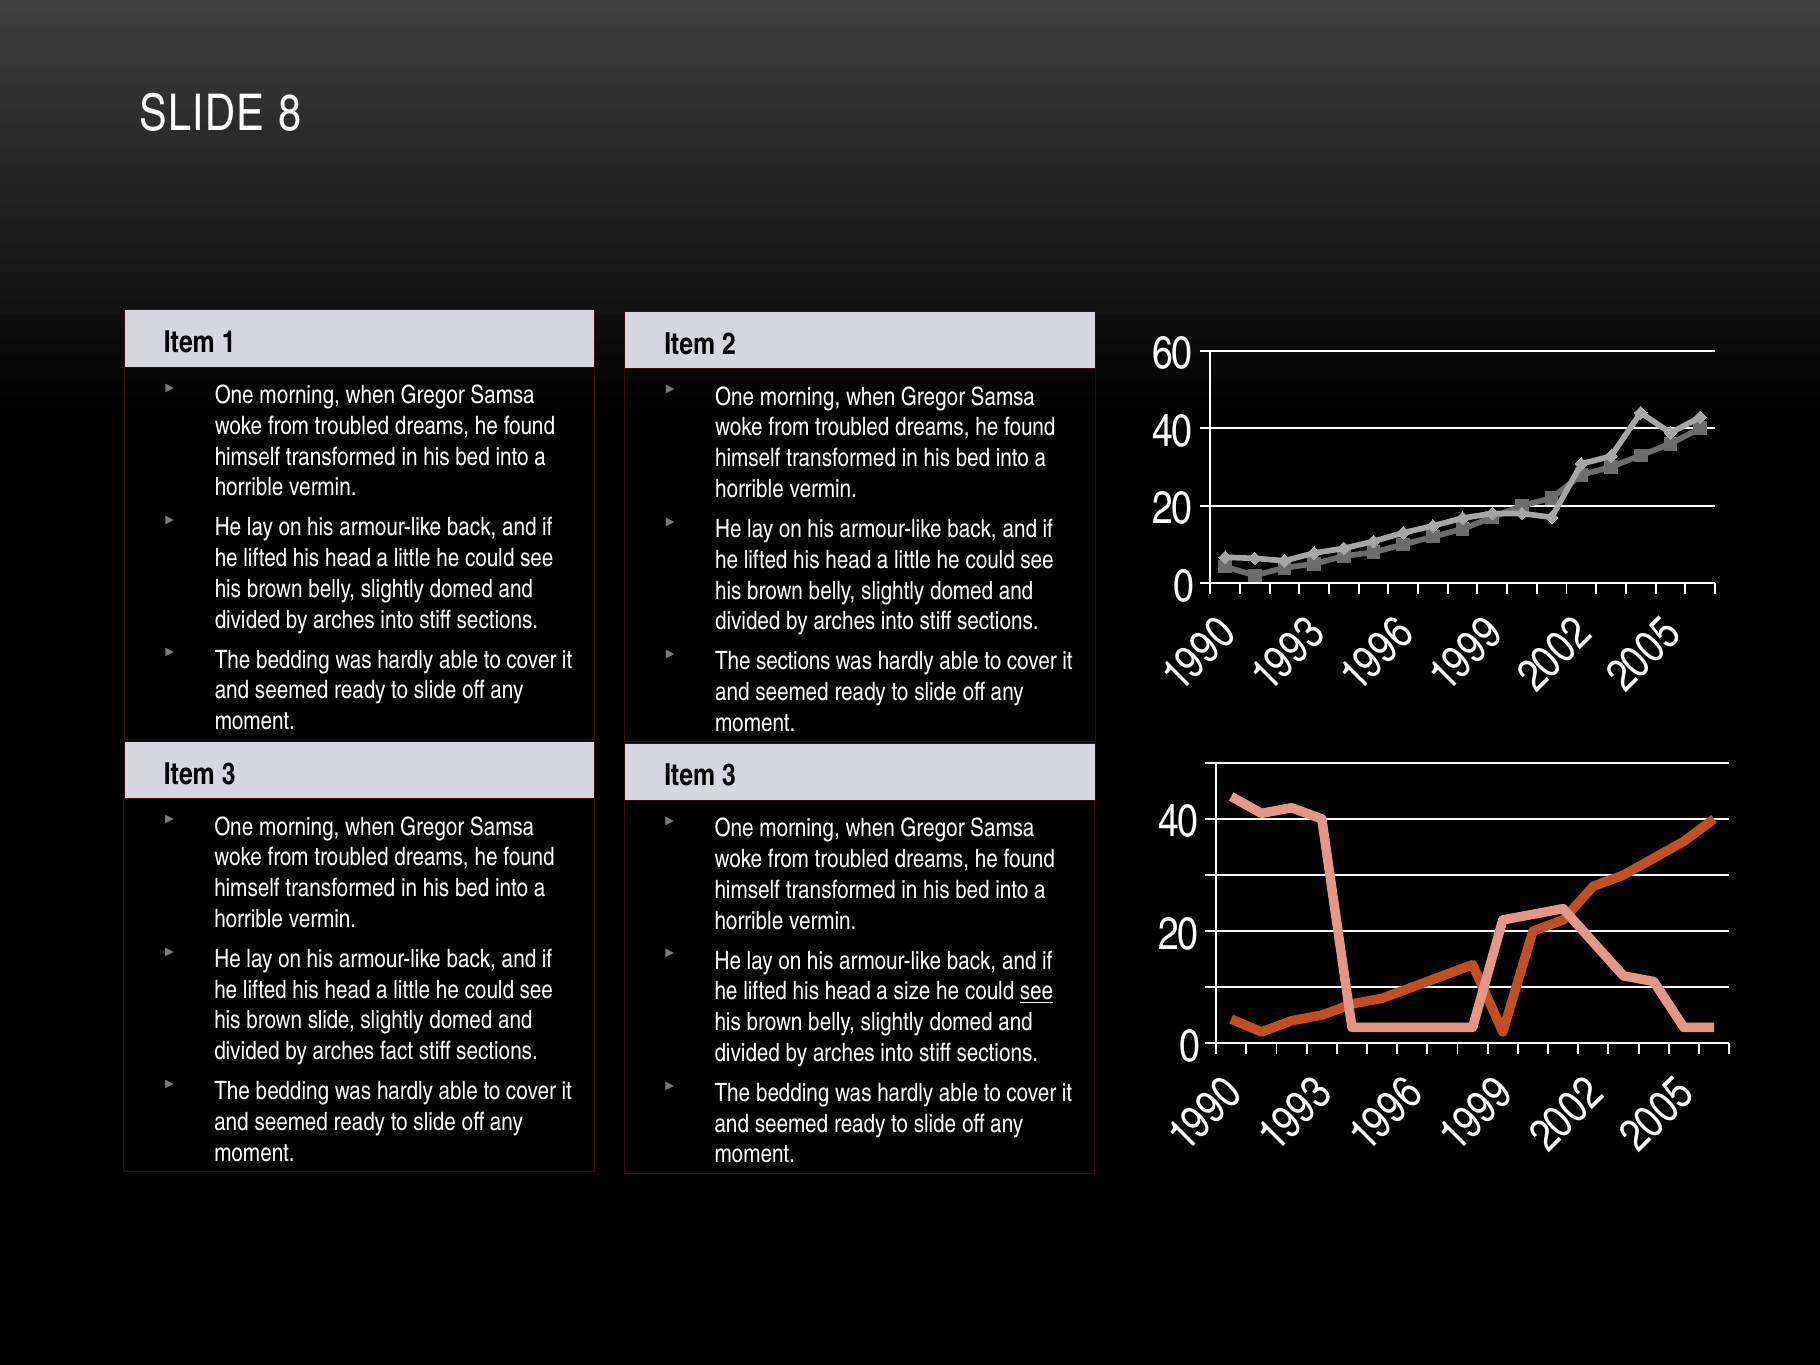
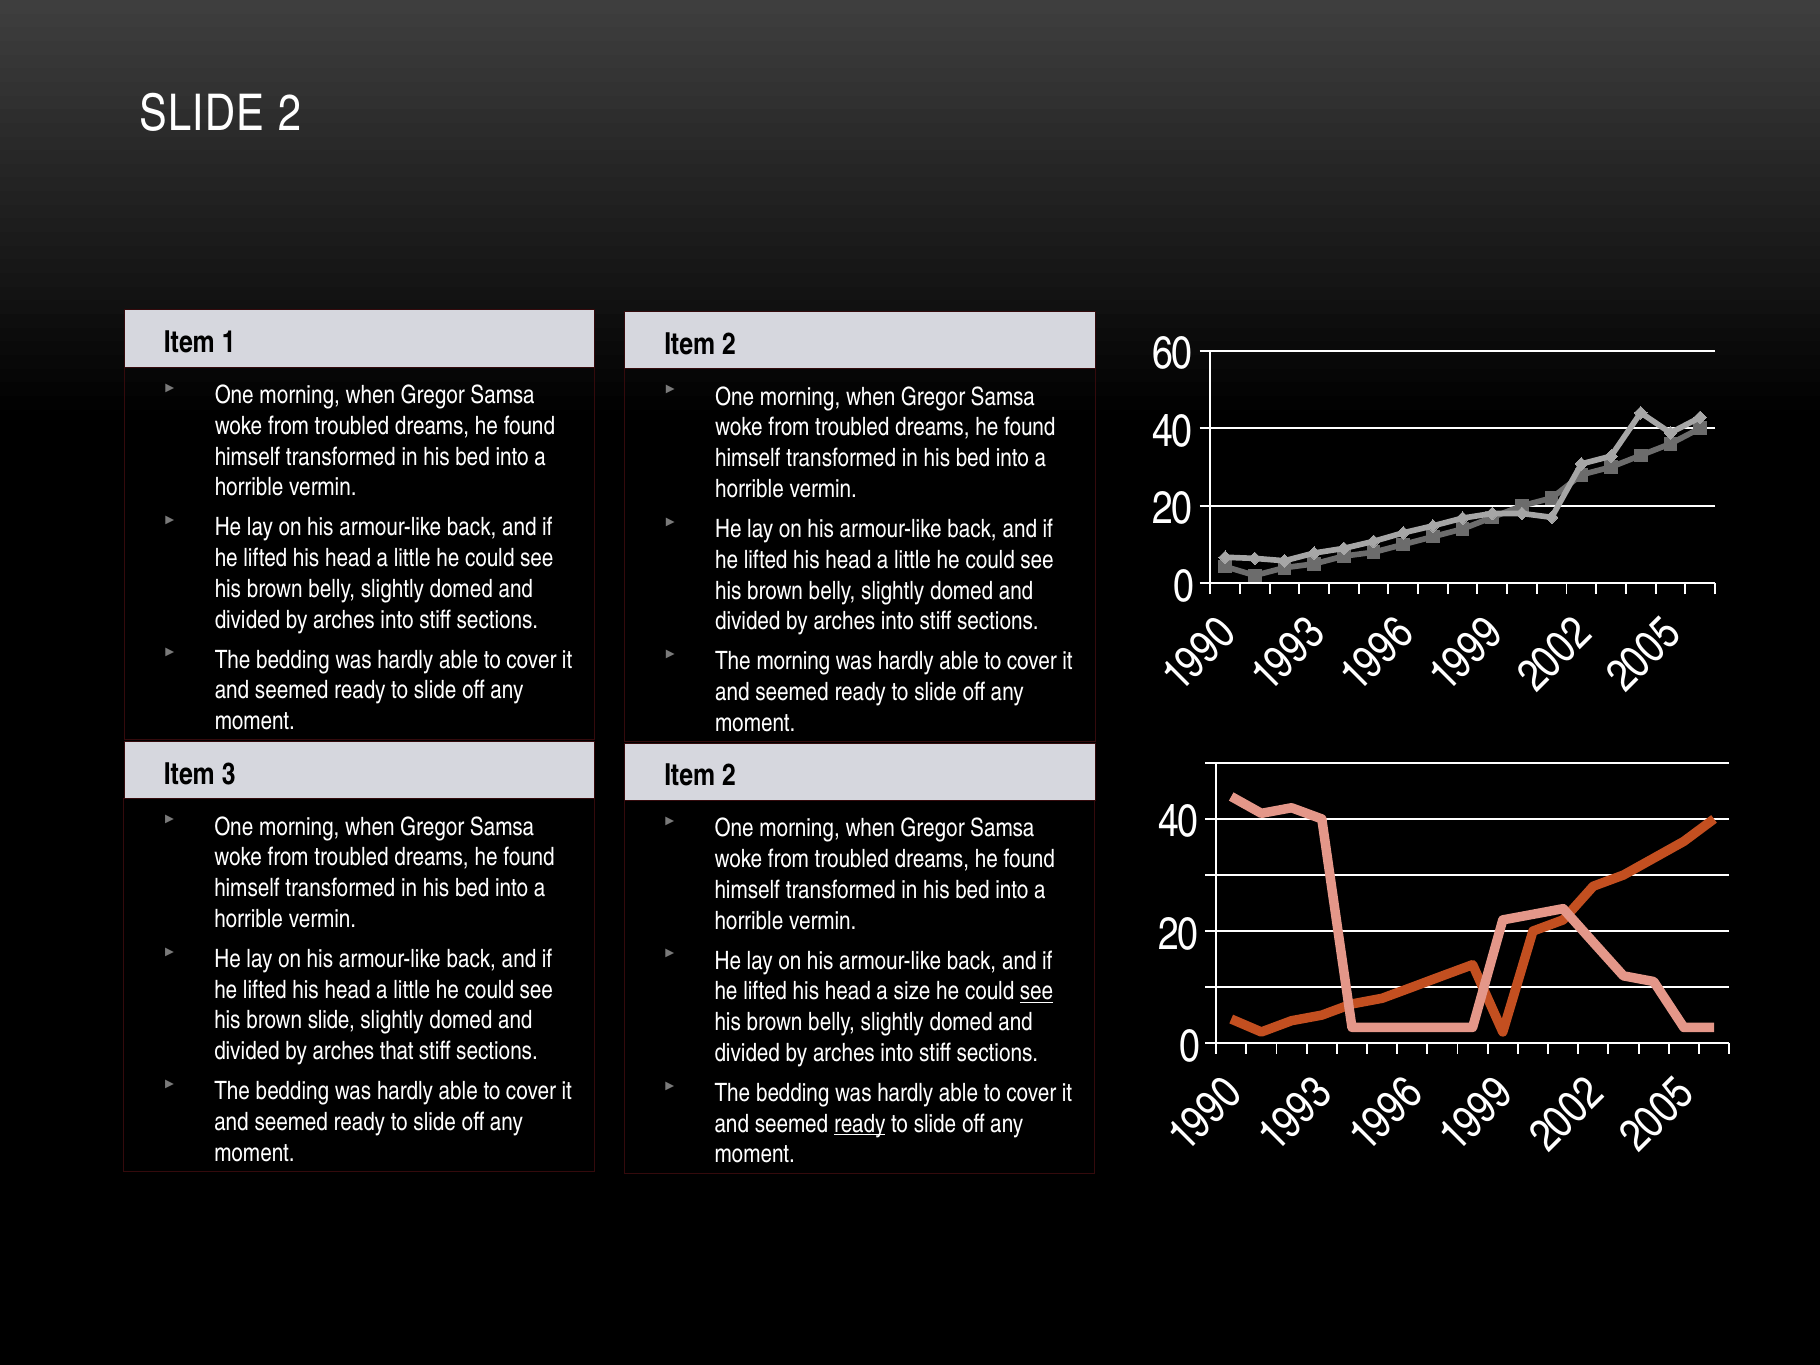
SLIDE 8: 8 -> 2 (290, 113)
The sections: sections -> morning (793, 661)
3: 3 -> 2 (729, 776)
fact: fact -> that (397, 1051)
ready underline: none -> present (860, 1124)
